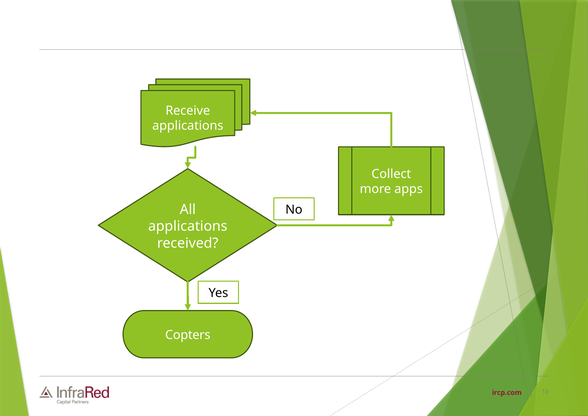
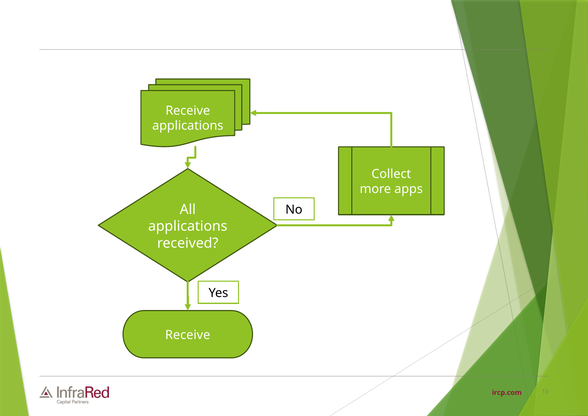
Copters: Copters -> Receive (188, 335)
